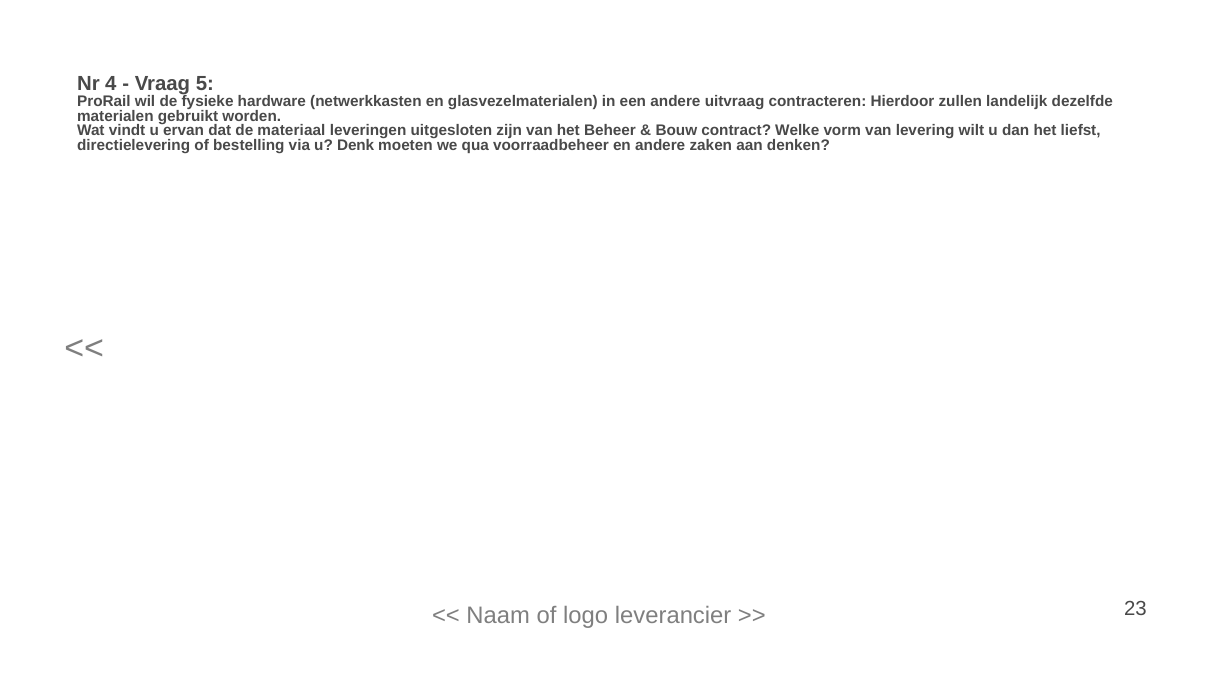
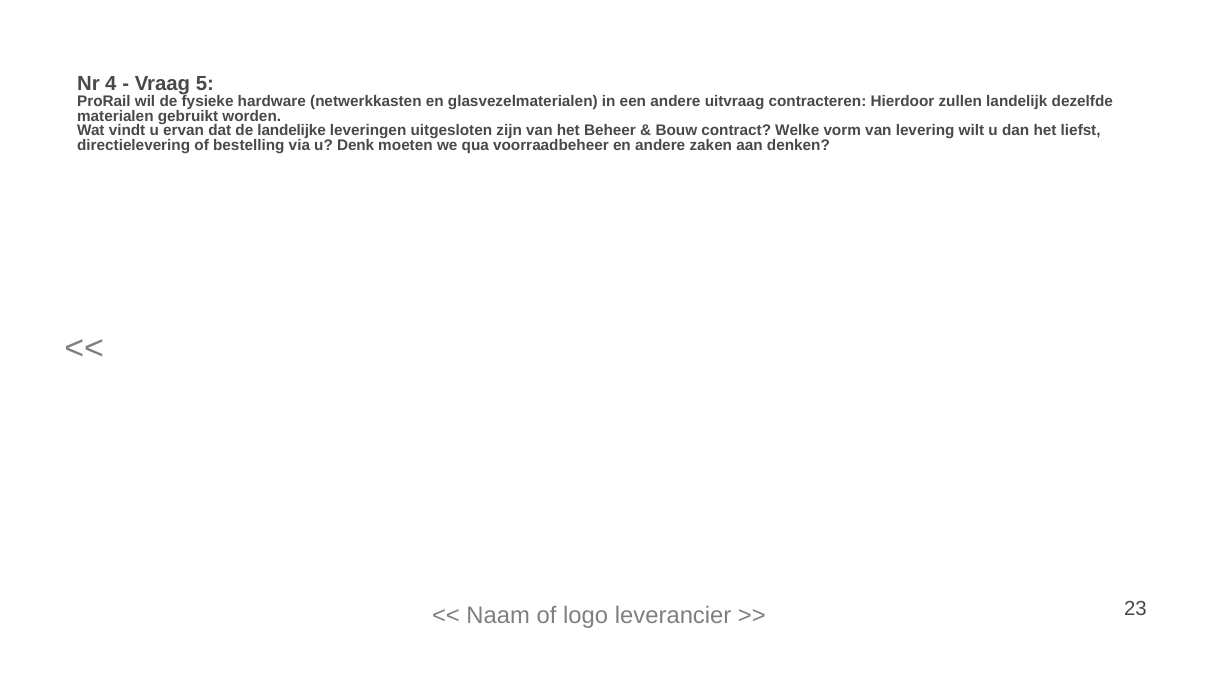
materiaal: materiaal -> landelijke (292, 131)
